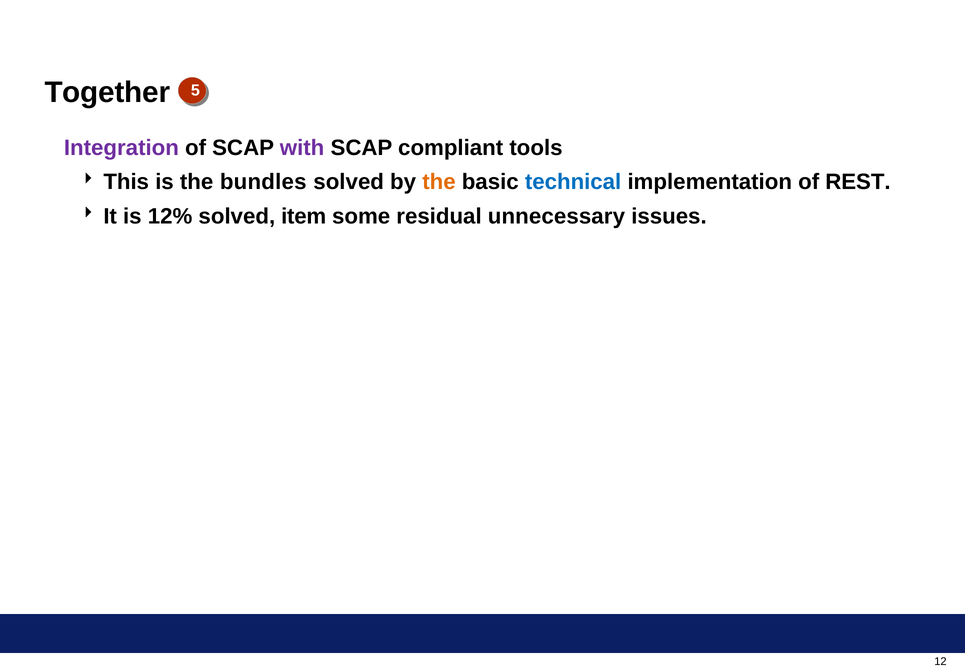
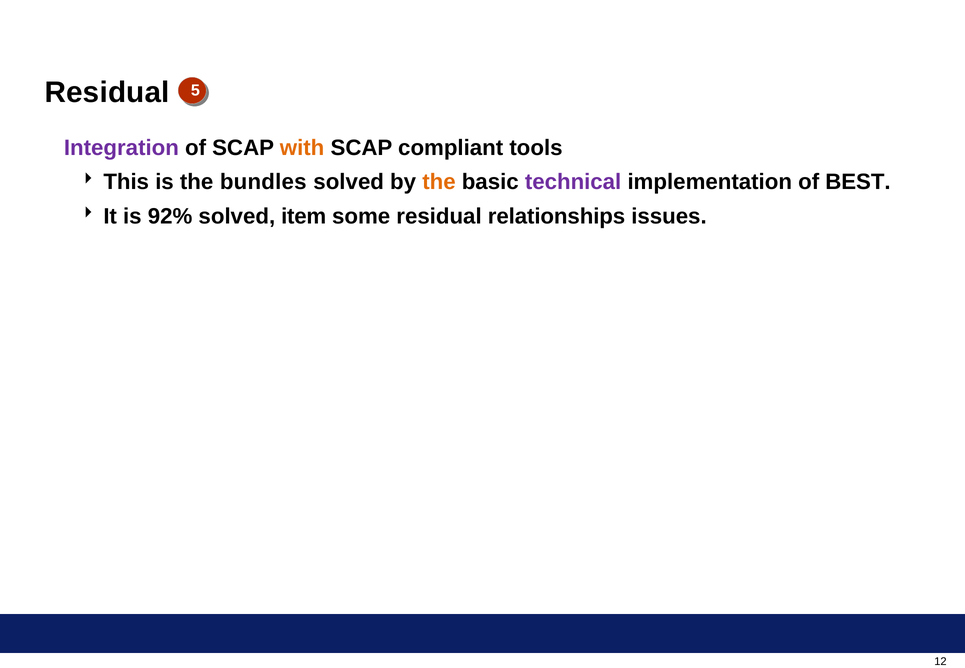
Together: Together -> Residual (107, 93)
with colour: purple -> orange (302, 148)
technical colour: blue -> purple (573, 182)
REST: REST -> BEST (858, 182)
12%: 12% -> 92% (170, 216)
unnecessary: unnecessary -> relationships (557, 216)
